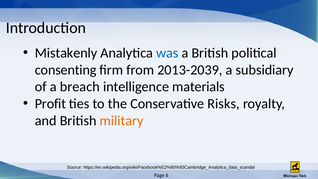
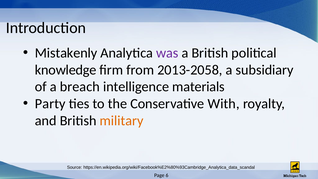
was colour: blue -> purple (167, 53)
consenting: consenting -> knowledge (66, 70)
2013-2039: 2013-2039 -> 2013-2058 (190, 70)
Profit: Profit -> Party (50, 104)
Risks: Risks -> With (224, 104)
